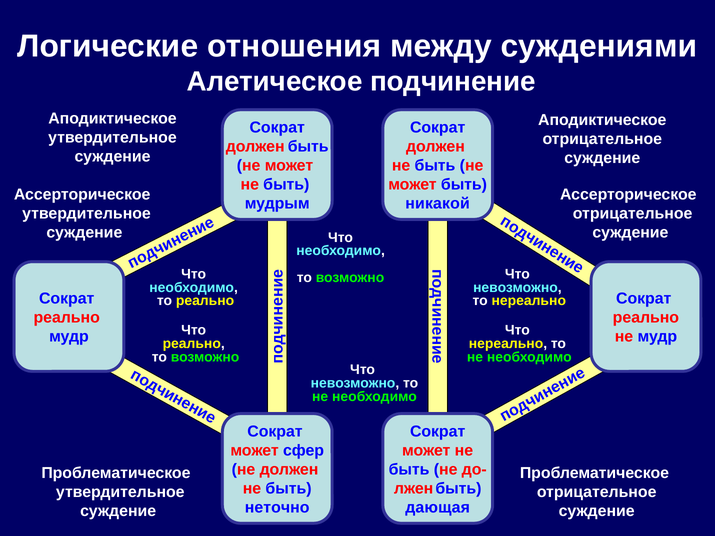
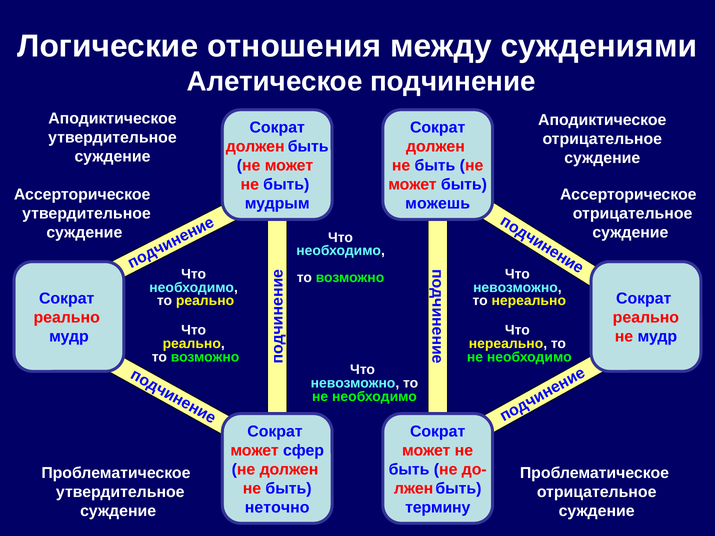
никакой: никакой -> можешь (438, 204)
дающая: дающая -> термину (438, 508)
